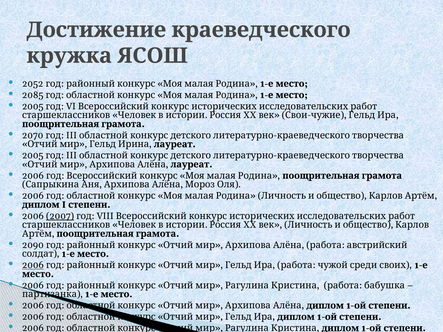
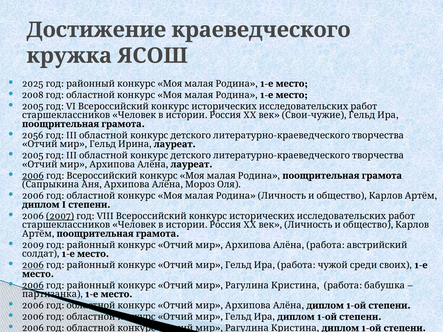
2052: 2052 -> 2025 (33, 84)
2085: 2085 -> 2008 (33, 95)
2070: 2070 -> 2056 (33, 135)
2006 underline: none -> present (33, 176)
2090: 2090 -> 2009 (33, 245)
2006 underline: none -> present (33, 286)
